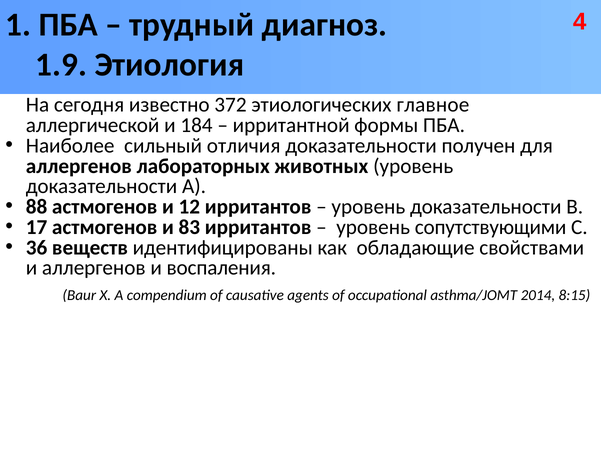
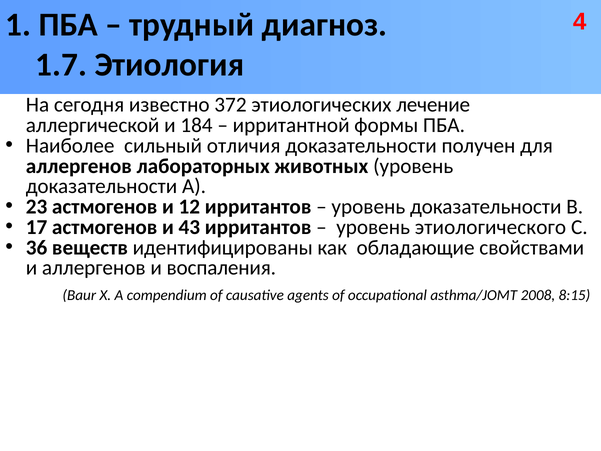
1.9: 1.9 -> 1.7 (61, 65)
главное: главное -> лечение (433, 105)
88: 88 -> 23 (37, 207)
83: 83 -> 43 (189, 227)
сопутствующими: сопутствующими -> этиологического (490, 227)
2014: 2014 -> 2008 (538, 295)
